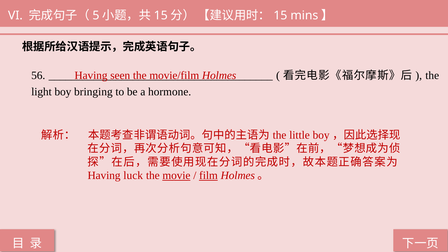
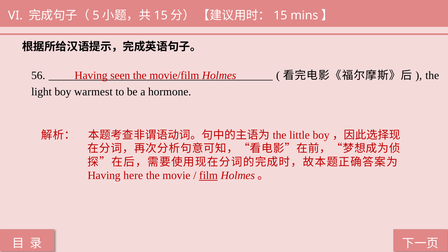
bringing: bringing -> warmest (93, 92)
luck: luck -> here (133, 175)
movie underline: present -> none (176, 175)
